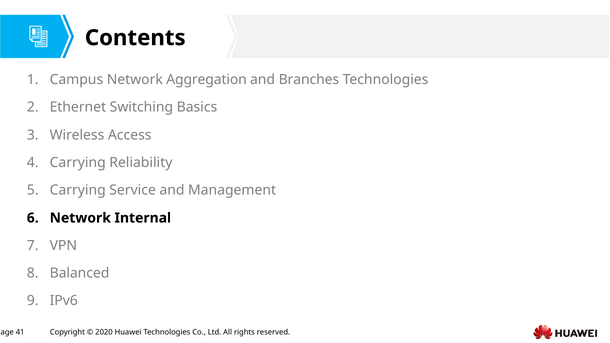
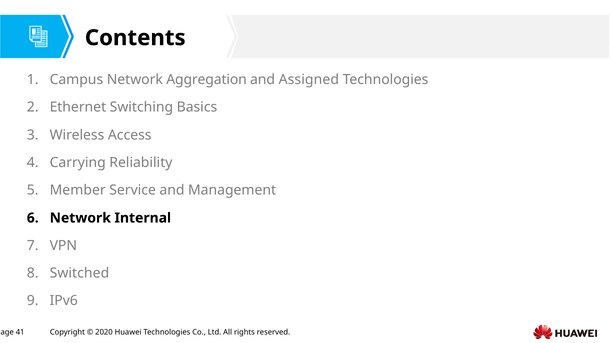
Branches: Branches -> Assigned (309, 80)
Carrying: Carrying -> Member (78, 190)
Balanced: Balanced -> Switched (79, 273)
